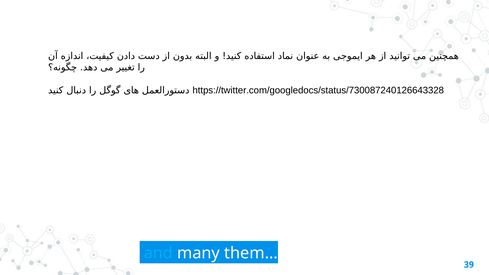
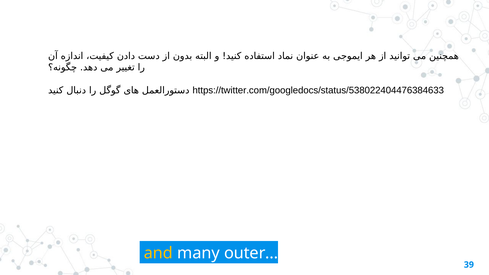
https://twitter.com/googledocs/status/730087240126643328: https://twitter.com/googledocs/status/730087240126643328 -> https://twitter.com/googledocs/status/538022404476384633 (318, 90)
and colour: light blue -> yellow (158, 253)
them: them -> outer (251, 253)
